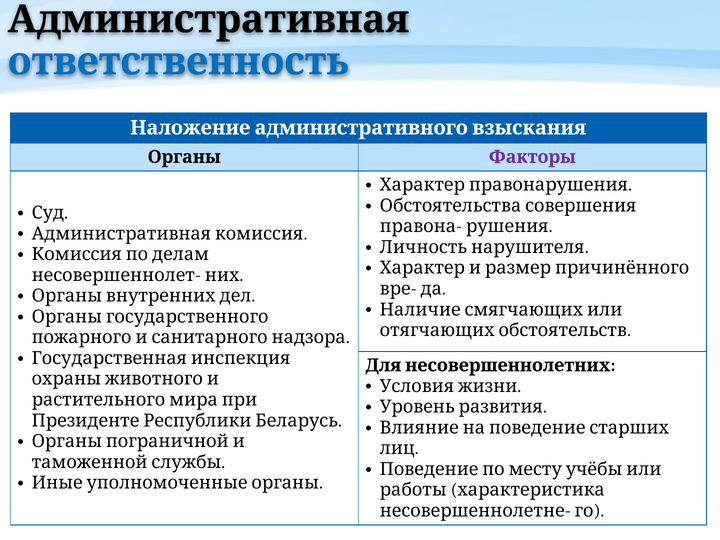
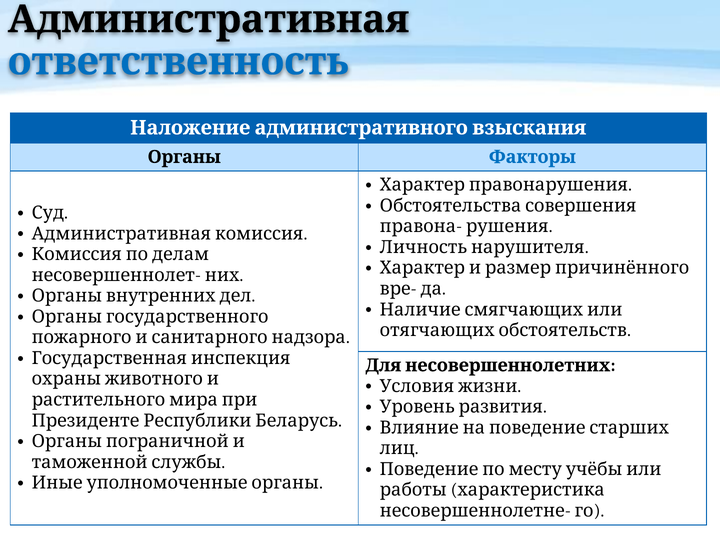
Факторы colour: purple -> blue (532, 157)
